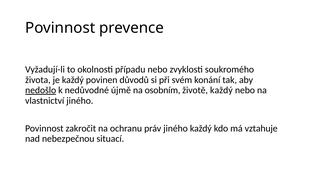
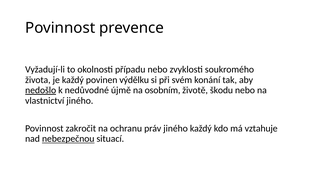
důvodů: důvodů -> výdělku (134, 80)
životě každý: každý -> škodu (221, 90)
nebezpečnou underline: none -> present (68, 139)
